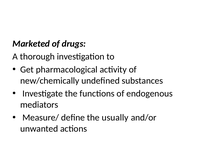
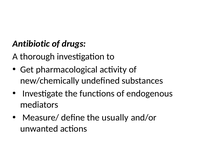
Marketed: Marketed -> Antibiotic (31, 44)
